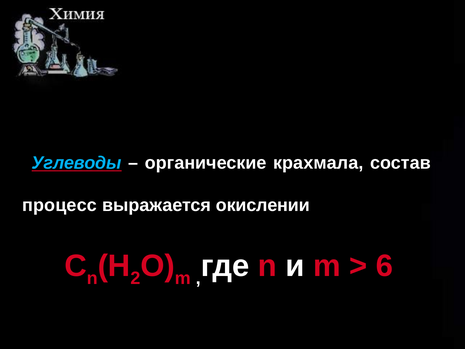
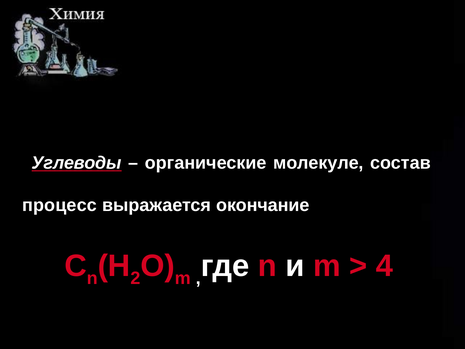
Углеводы colour: light blue -> white (77, 163)
крахмала: крахмала -> молекуле (318, 163)
окислении: окислении -> окончание (263, 205)
6: 6 -> 4 (384, 266)
